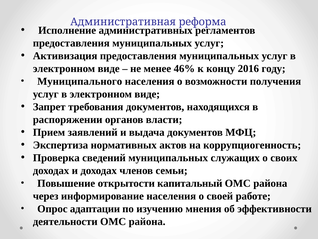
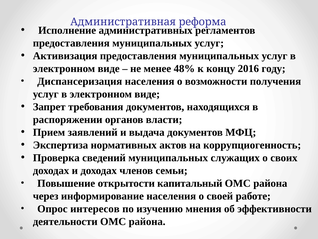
46%: 46% -> 48% (184, 68)
Муниципального: Муниципального -> Диспансеризация (80, 81)
адаптации: адаптации -> интересов (95, 208)
